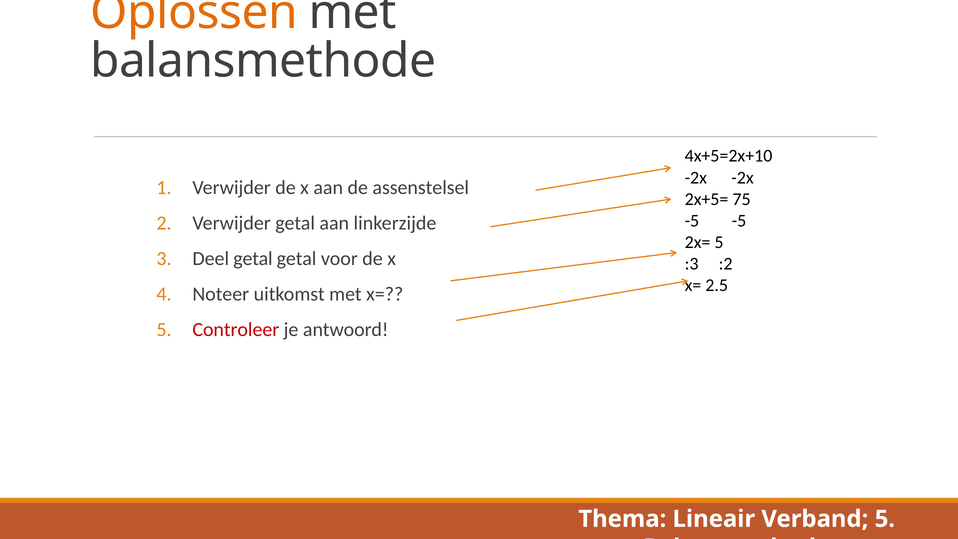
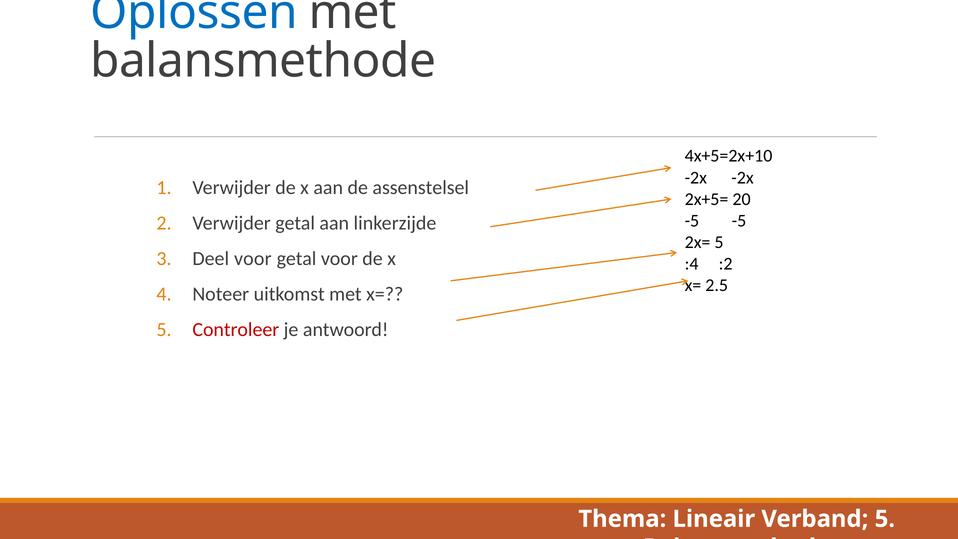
Oplossen colour: orange -> blue (194, 12)
75: 75 -> 20 (742, 199)
Deel getal: getal -> voor (253, 259)
:3: :3 -> :4 (692, 264)
